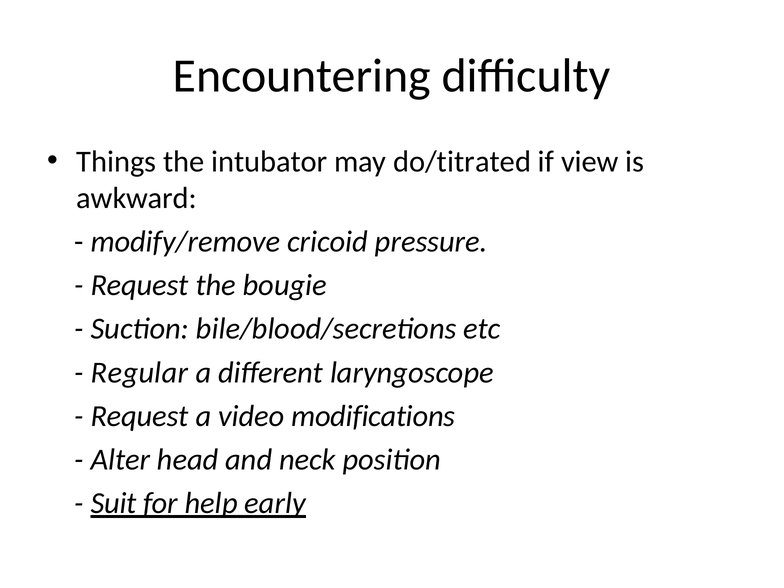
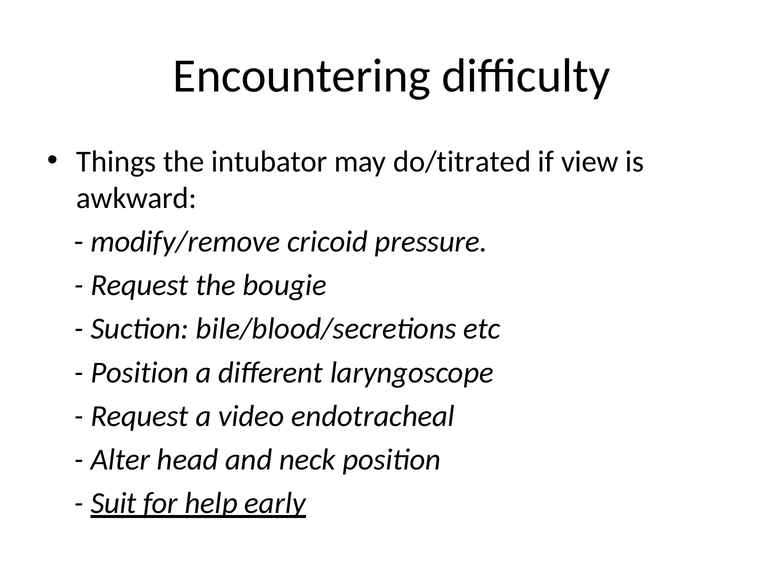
Regular: Regular -> Position (140, 372)
modifications: modifications -> endotracheal (373, 416)
